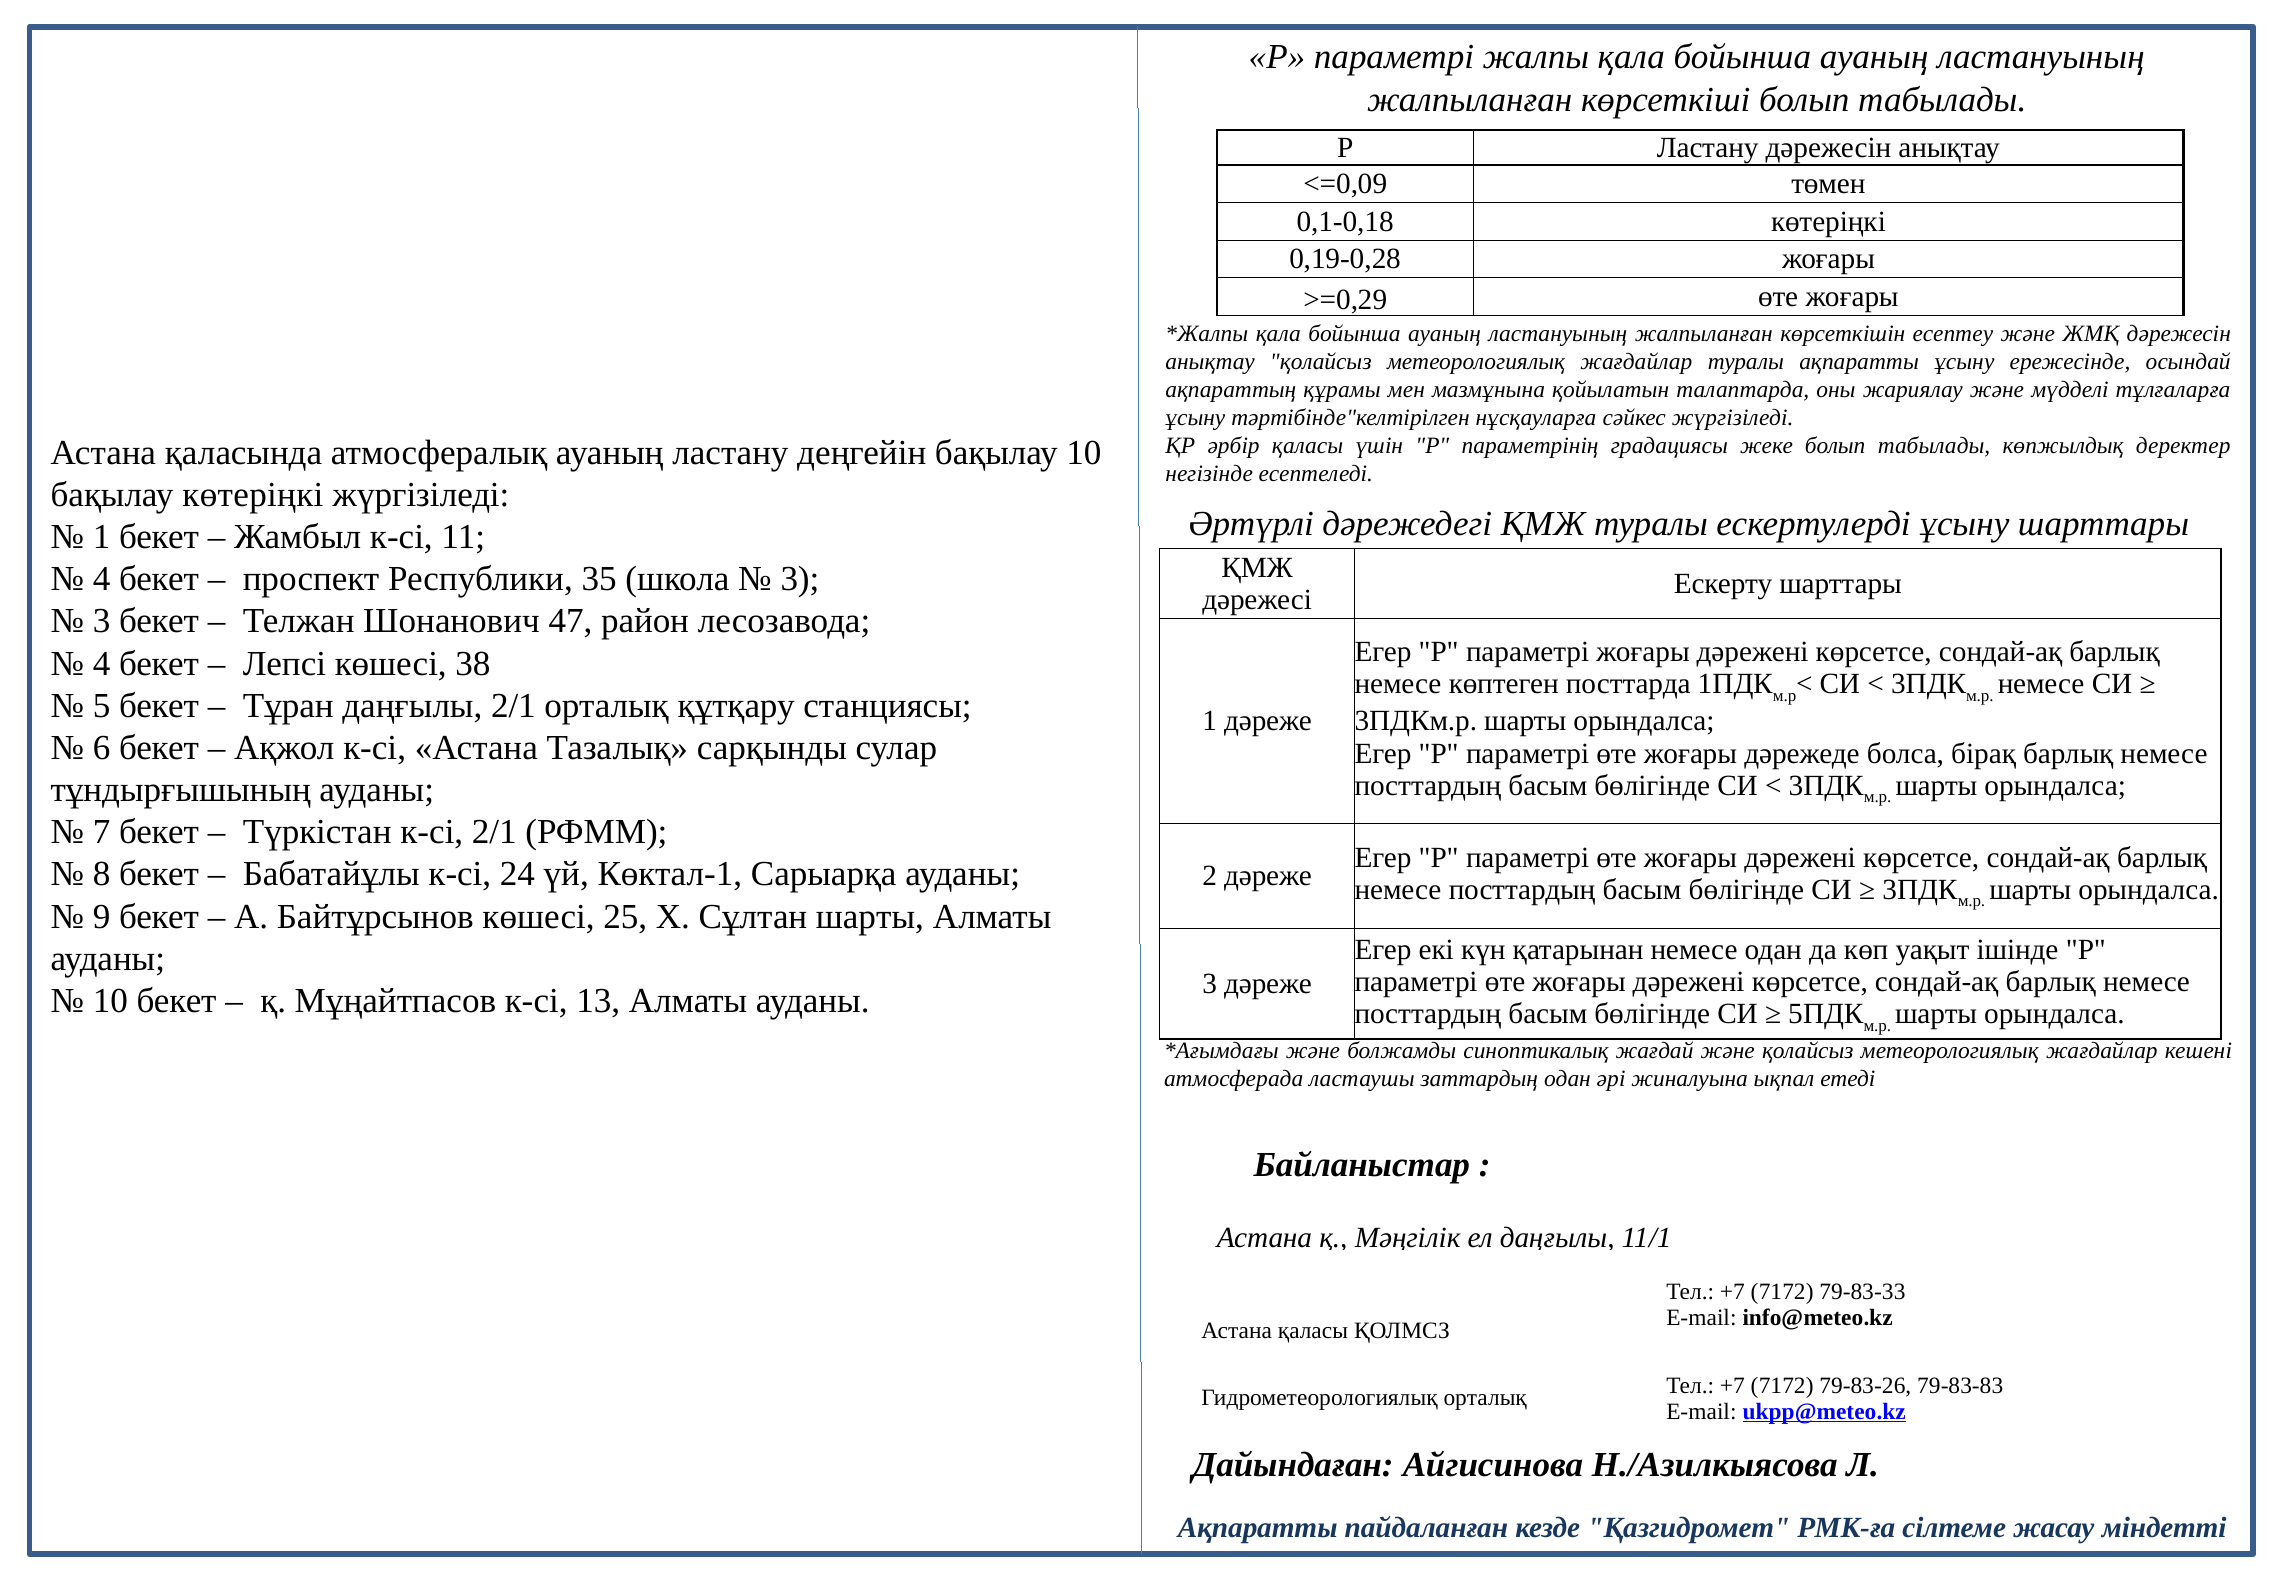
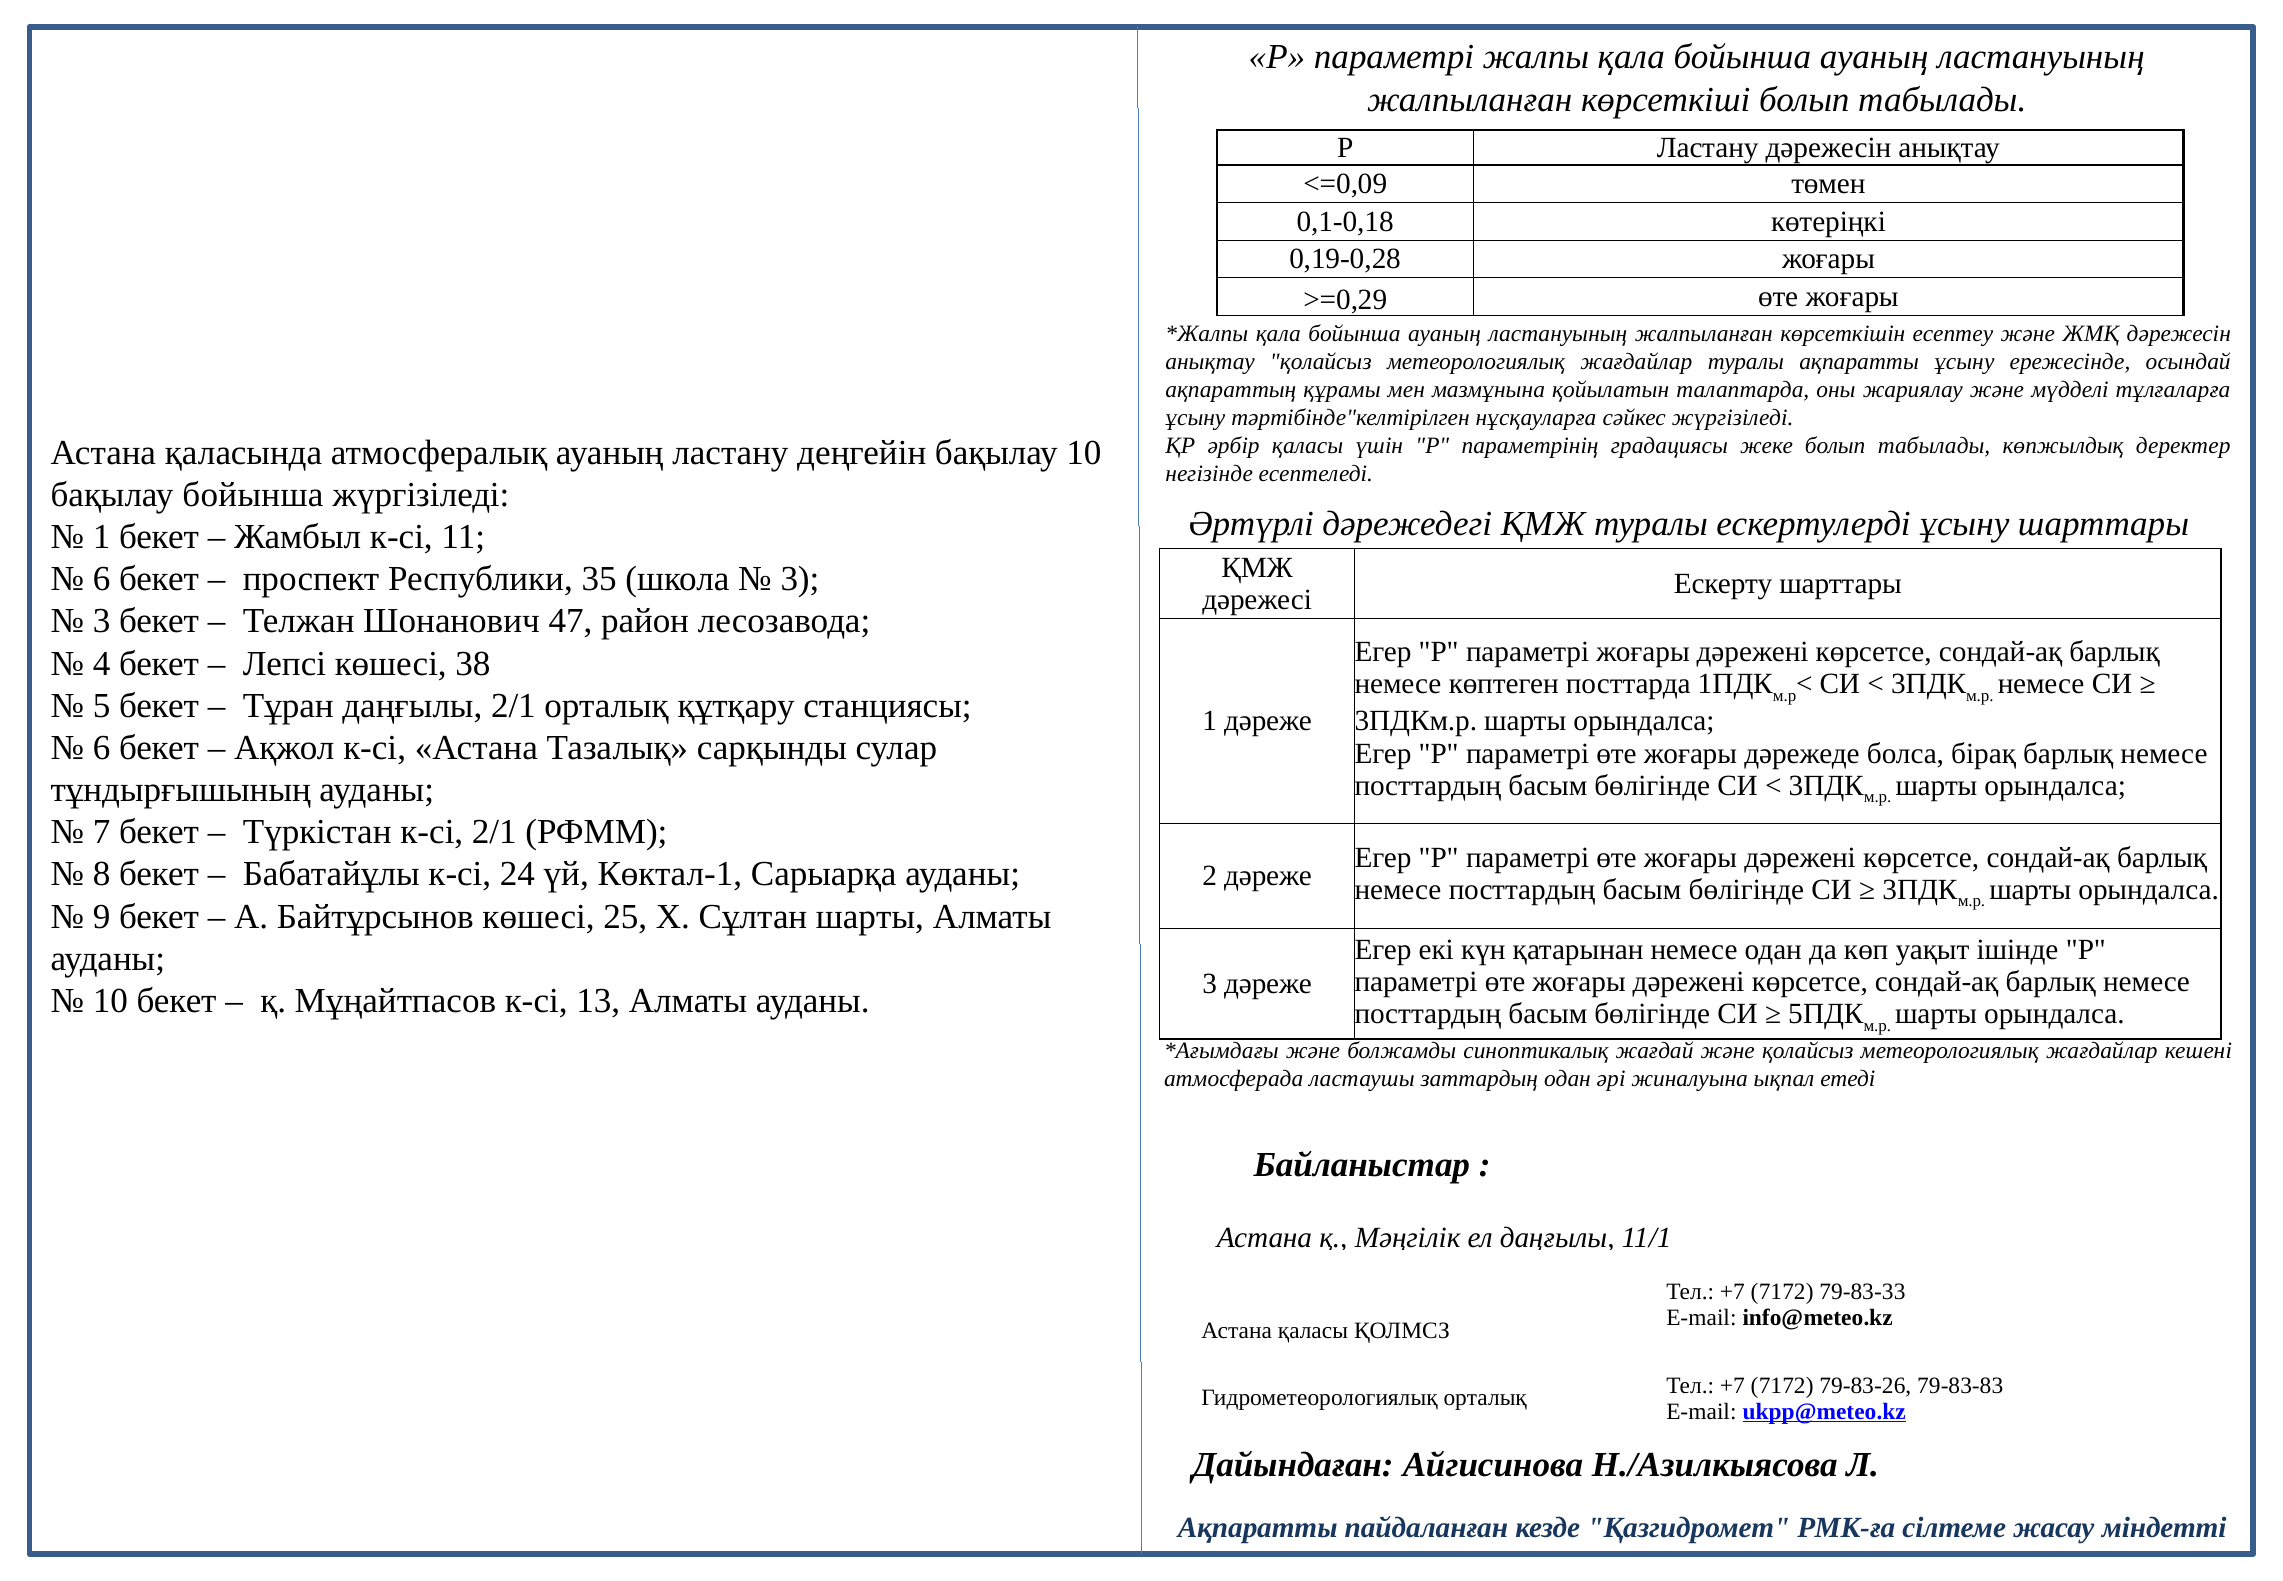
бақылау көтеріңкі: көтеріңкі -> бойынша (253, 495)
4: 4 -> 6 (102, 579)
